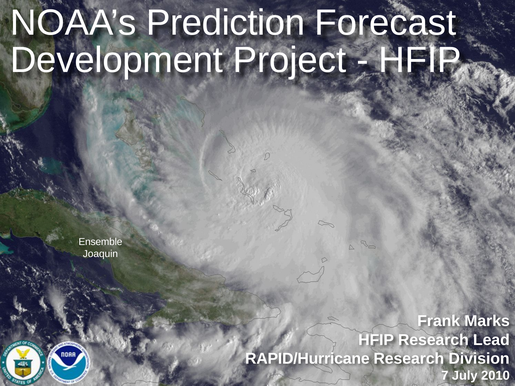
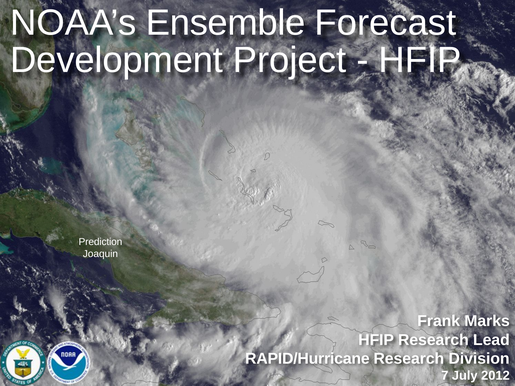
Prediction: Prediction -> Ensemble (226, 23)
Ensemble: Ensemble -> Prediction (100, 242)
2010: 2010 -> 2012 (495, 376)
